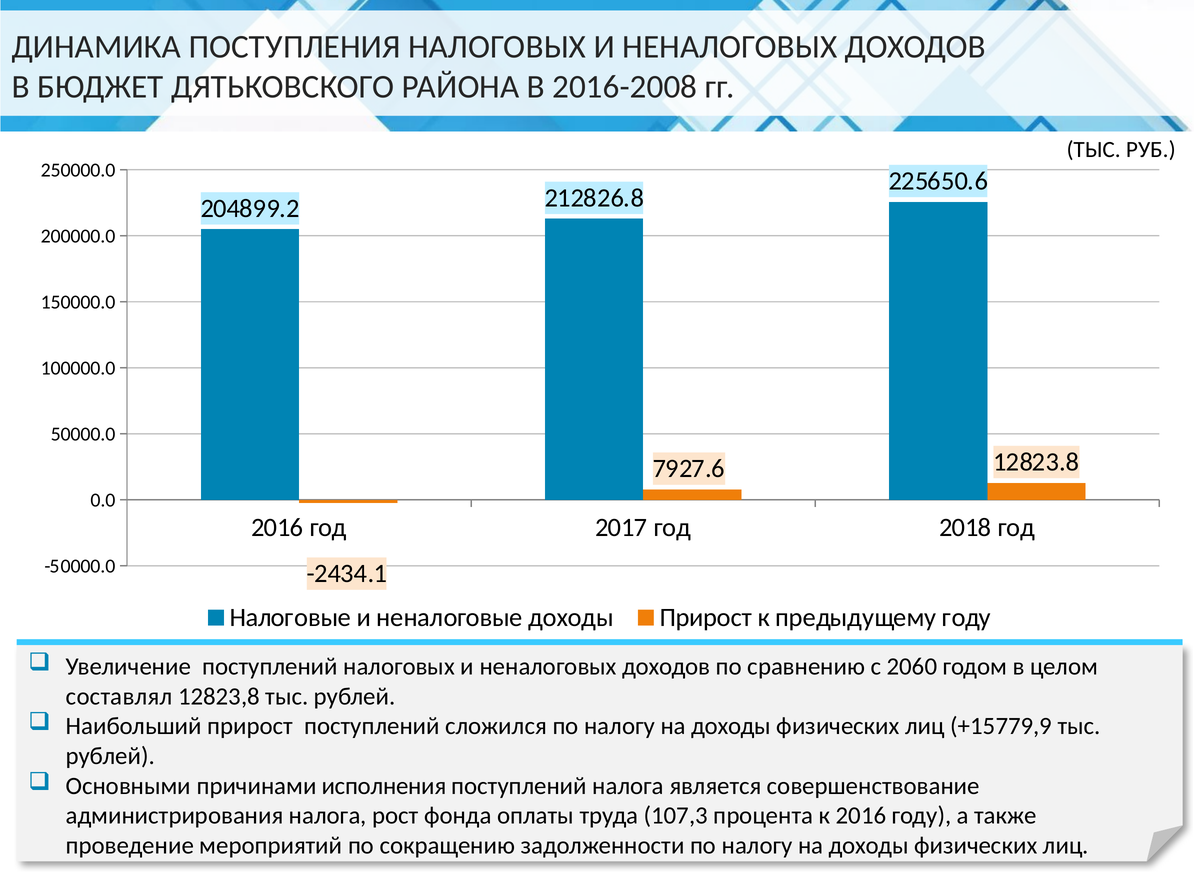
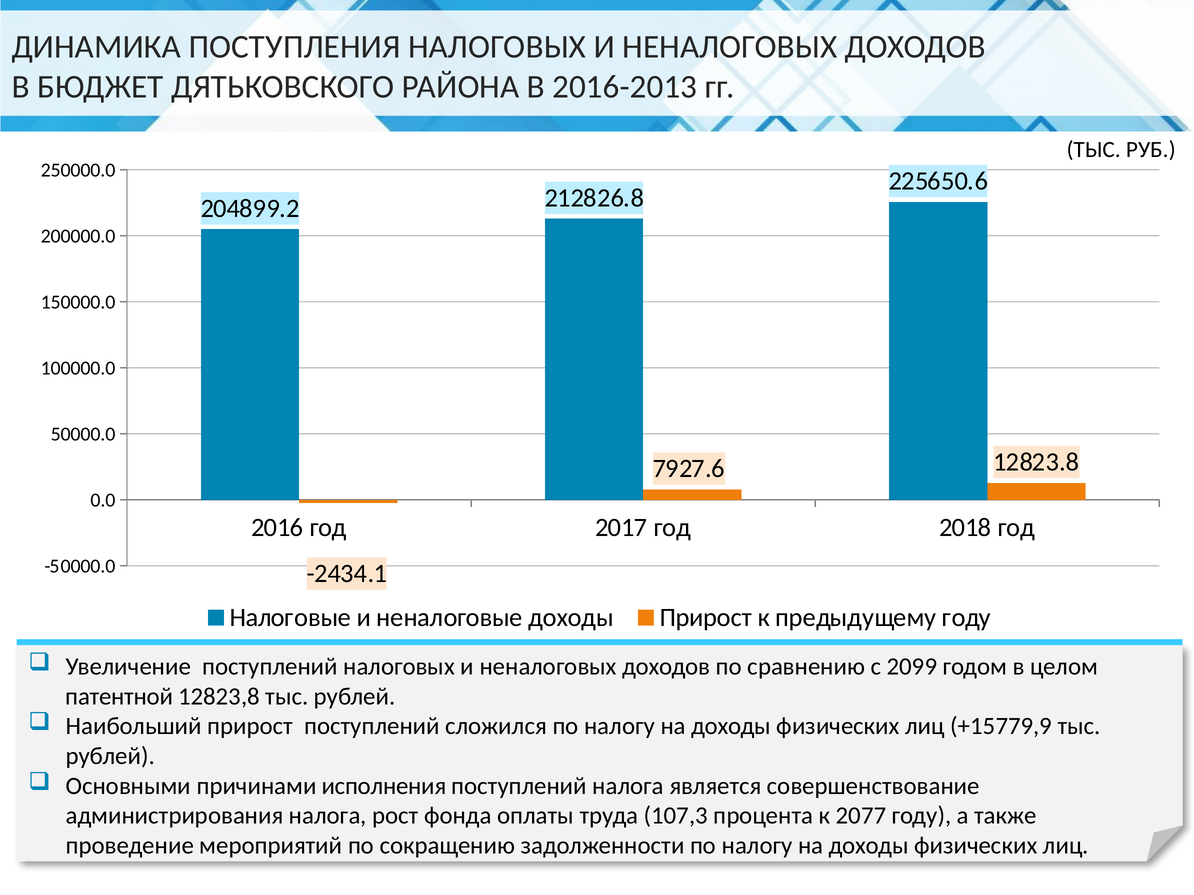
2016-2008: 2016-2008 -> 2016-2013 (625, 87)
2060: 2060 -> 2099 (912, 667)
составлял: составлял -> патентной (119, 697)
к 2016: 2016 -> 2077 (861, 816)
